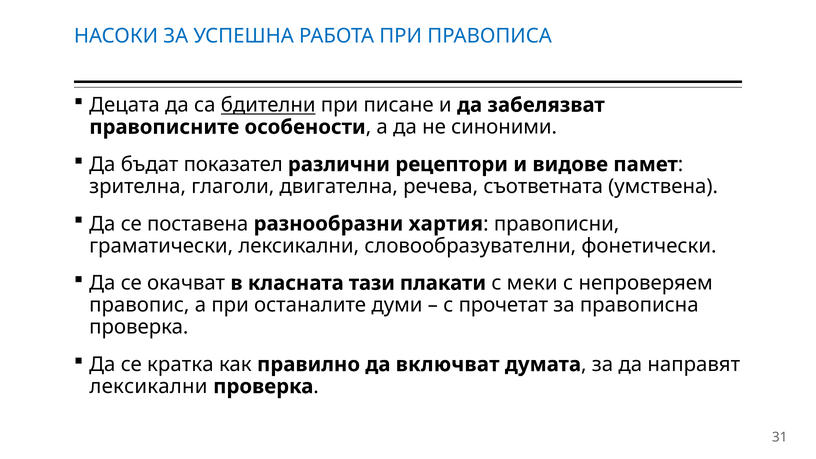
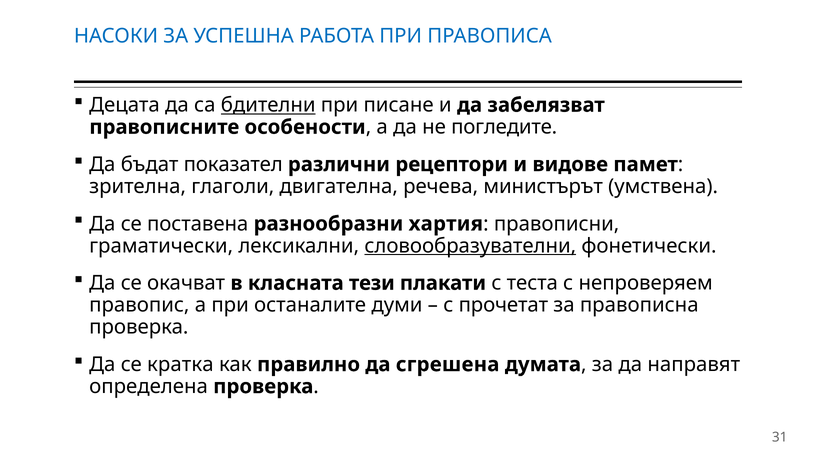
синоними: синоними -> погледите (504, 127)
съответната: съответната -> министърът (543, 186)
словообразувателни underline: none -> present (470, 246)
тази: тази -> тези (372, 283)
меки: меки -> теста (532, 283)
включват: включват -> сгрешена (448, 364)
лексикални: лексикални -> определена (149, 387)
